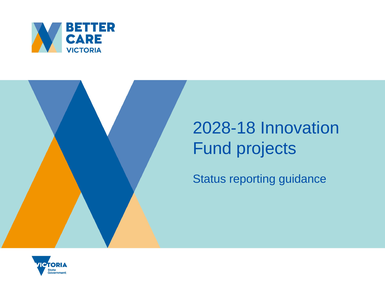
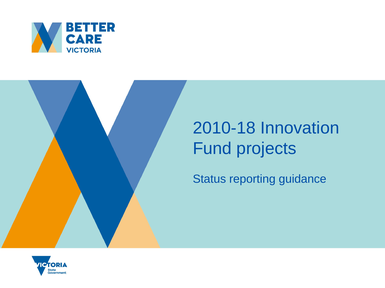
2028-18: 2028-18 -> 2010-18 (224, 128)
